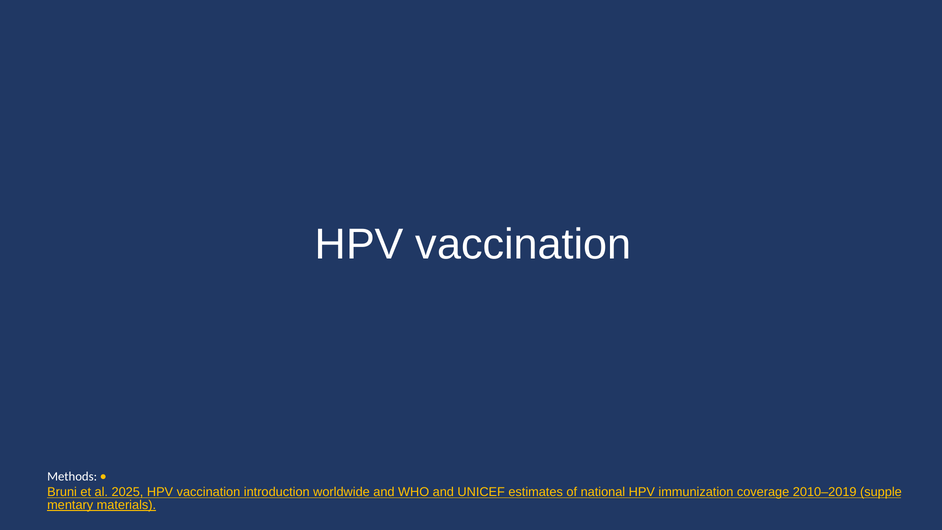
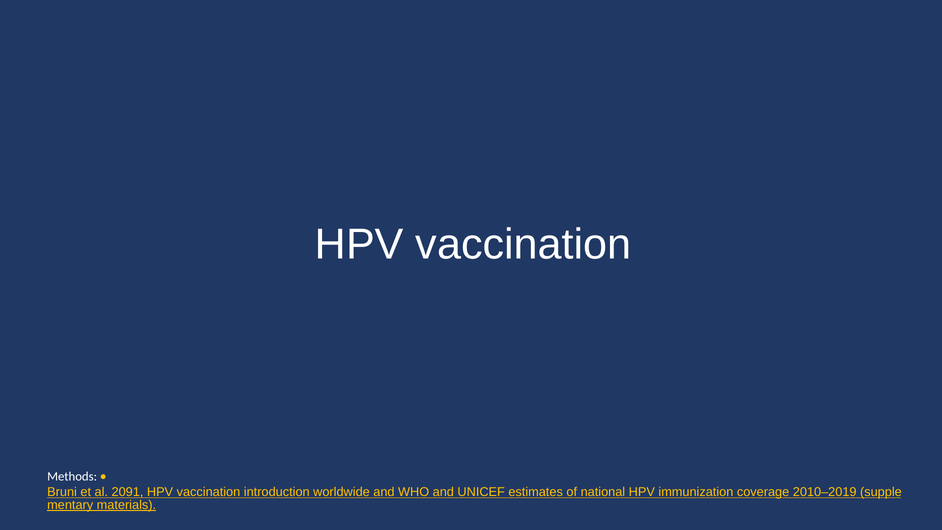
2025: 2025 -> 2091 (127, 492)
